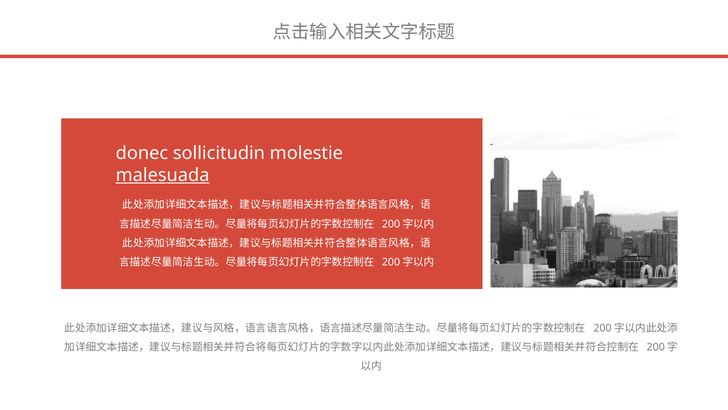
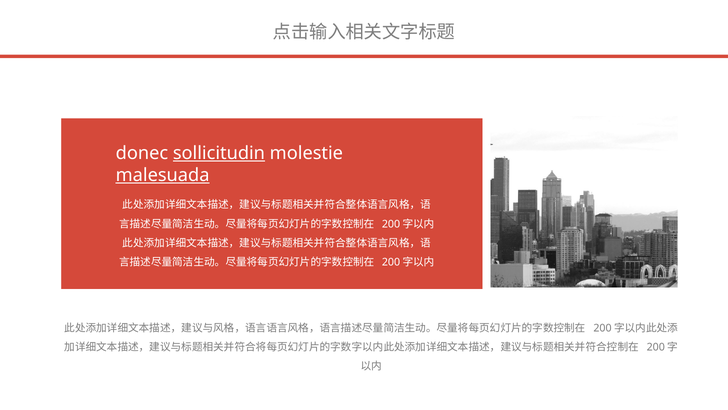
sollicitudin underline: none -> present (219, 153)
